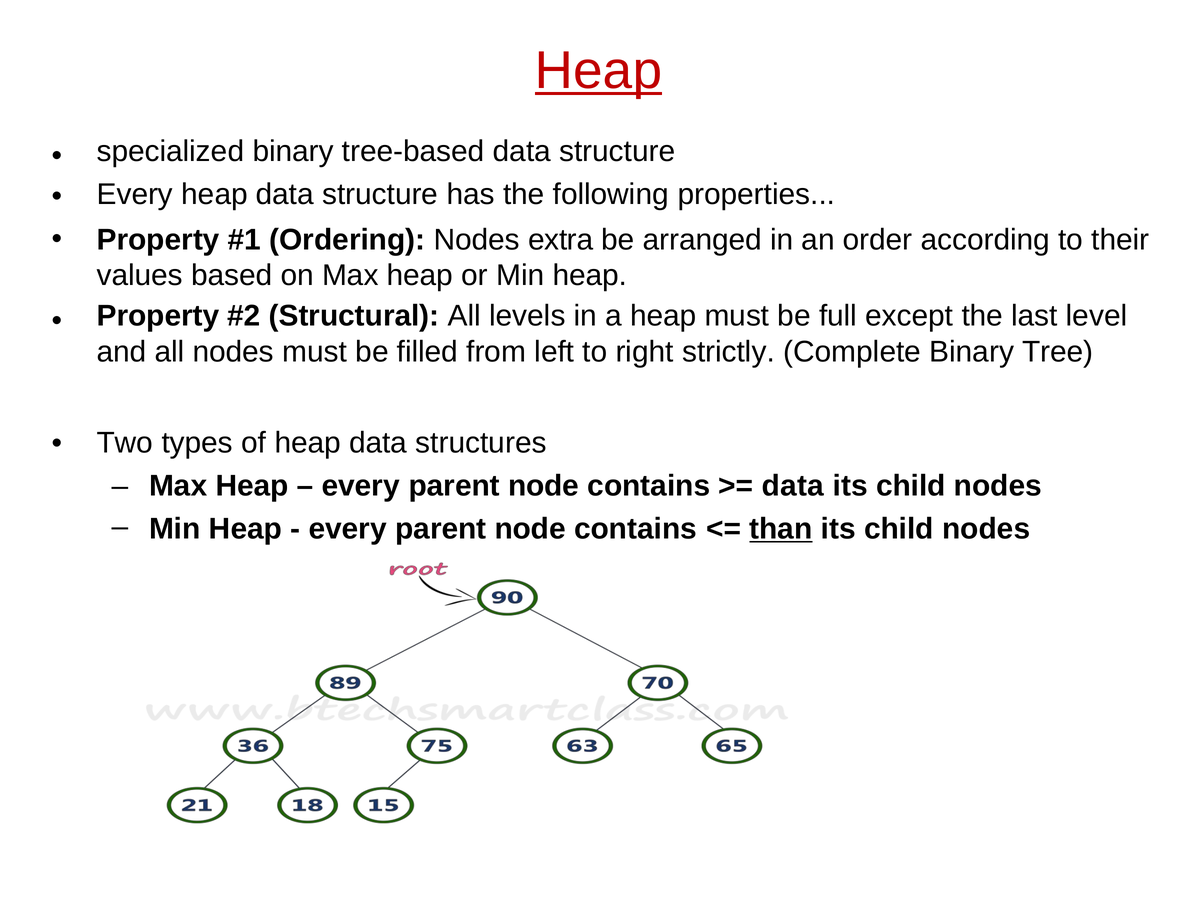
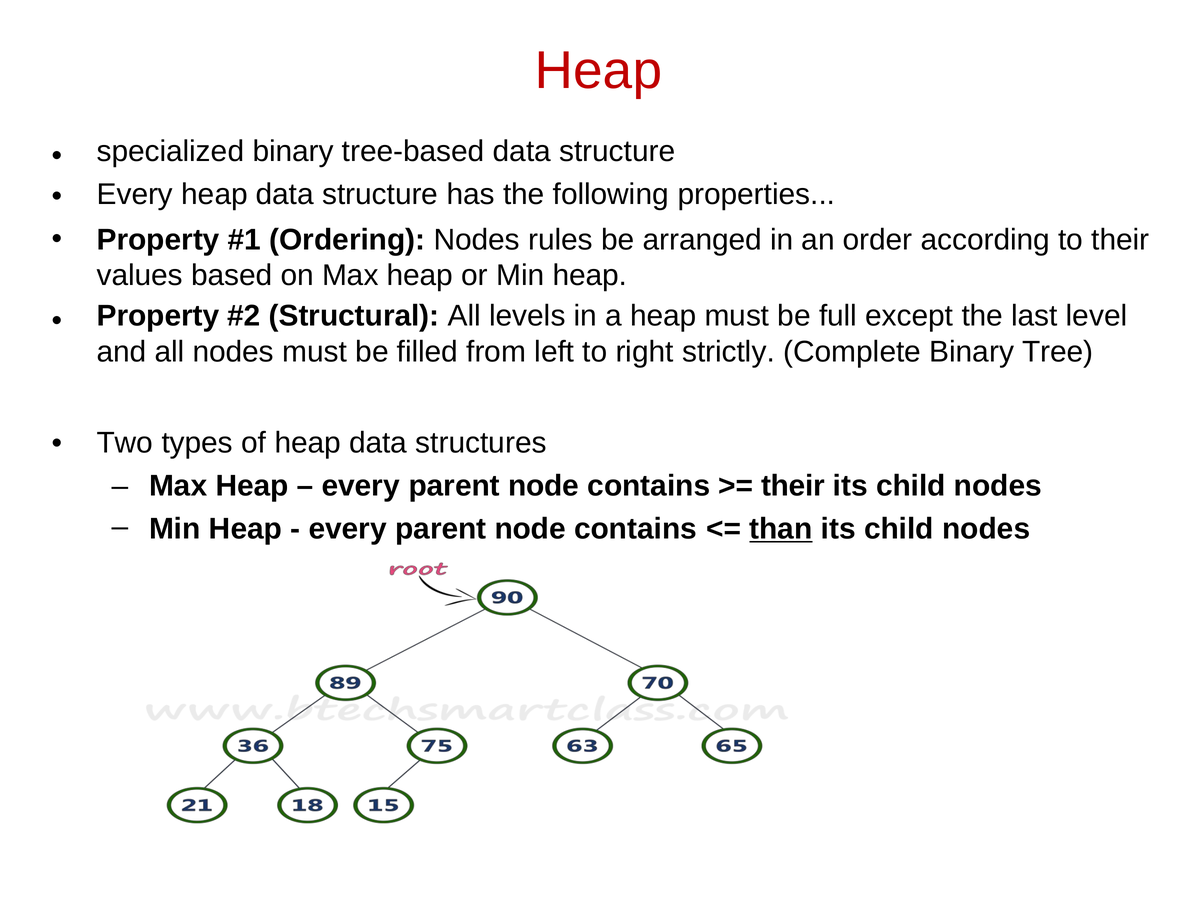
Heap underline: present -> none (599, 71)
extra: extra -> rules (561, 240)
data: data -> their (793, 486)
